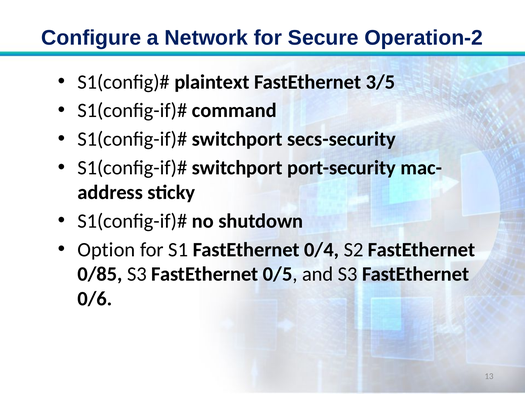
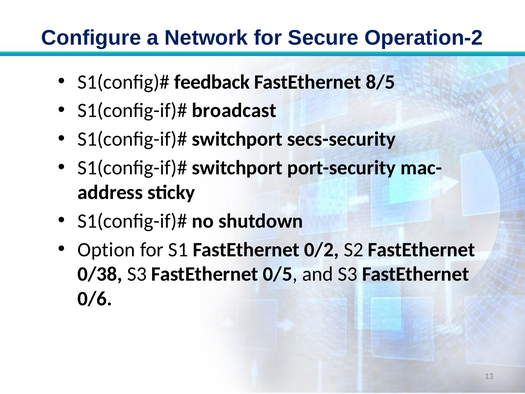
plaintext: plaintext -> feedback (212, 82)
3/5: 3/5 -> 8/5 (380, 82)
command: command -> broadcast (234, 110)
0/4: 0/4 -> 0/2 (322, 249)
0/85: 0/85 -> 0/38 (100, 274)
